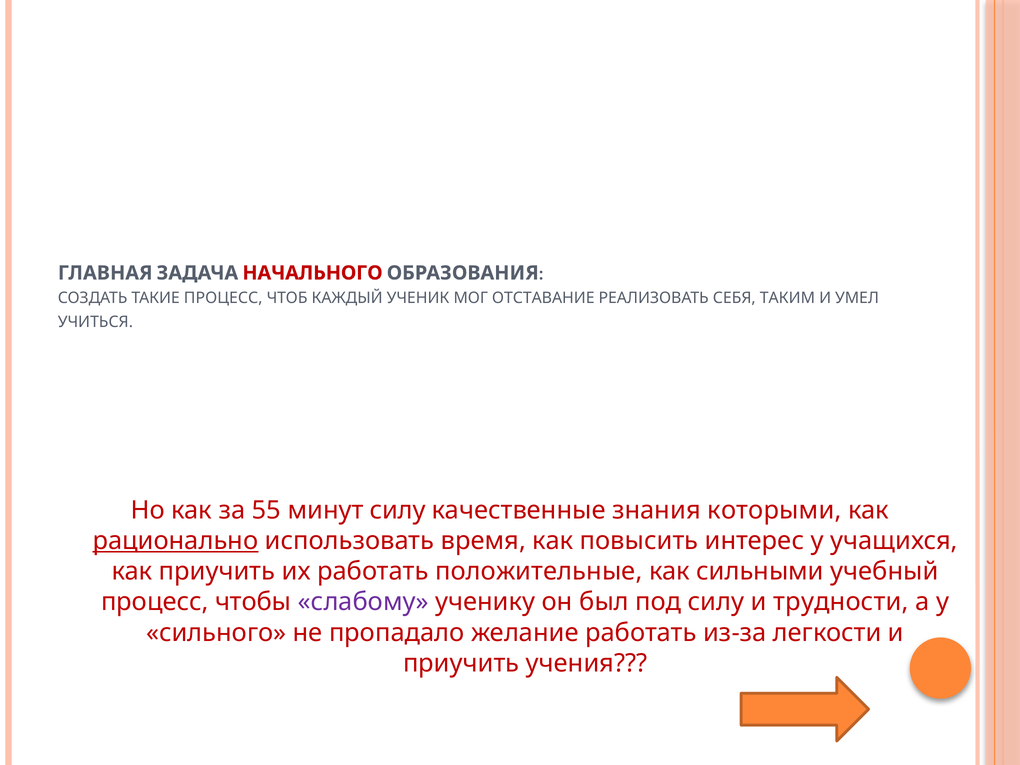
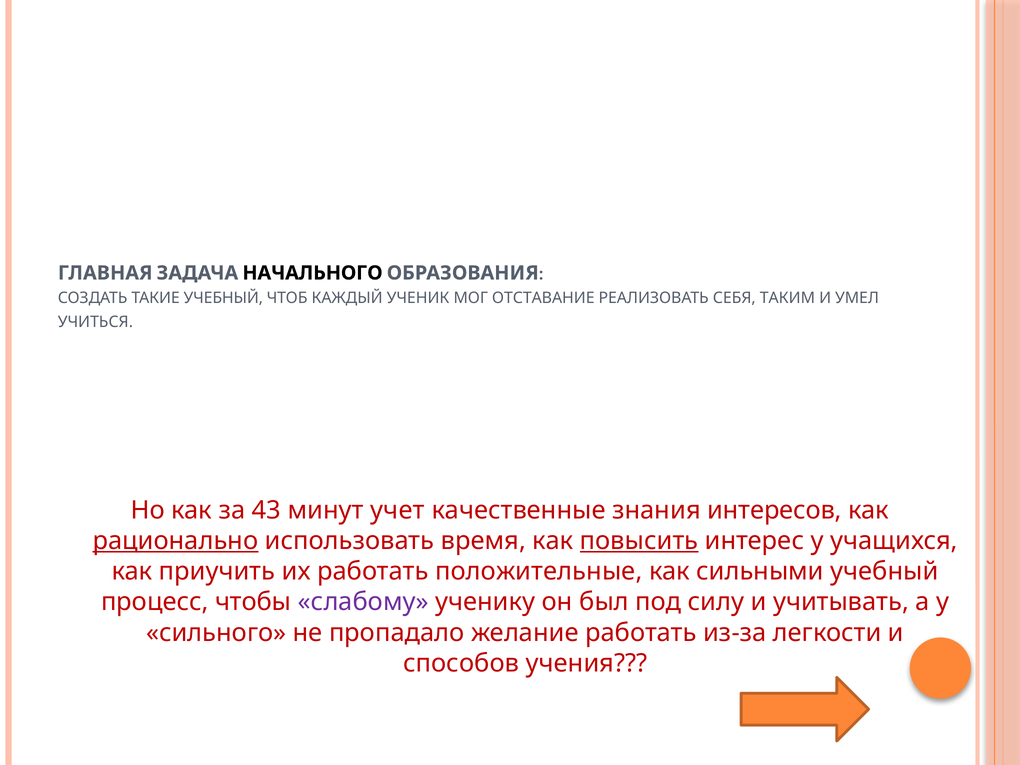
НАЧАЛЬНОГО colour: red -> black (312, 273)
ТАКИЕ ПРОЦЕСС: ПРОЦЕСС -> УЧЕБНЫЙ (223, 298)
55: 55 -> 43 (266, 510)
минут силу: силу -> учет (398, 510)
которыми: которыми -> интересов (775, 510)
повысить underline: none -> present (639, 541)
трудности: трудности -> учитывать (841, 602)
приучить: приучить -> способов (461, 663)
